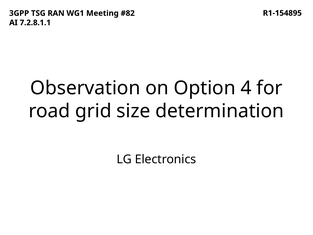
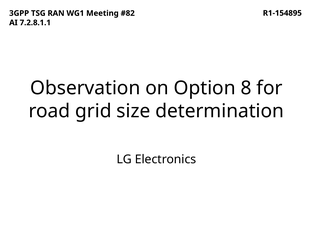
4: 4 -> 8 (246, 88)
